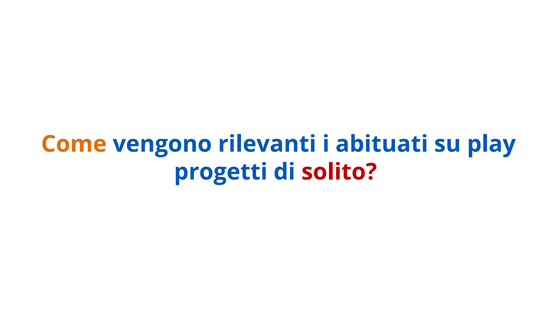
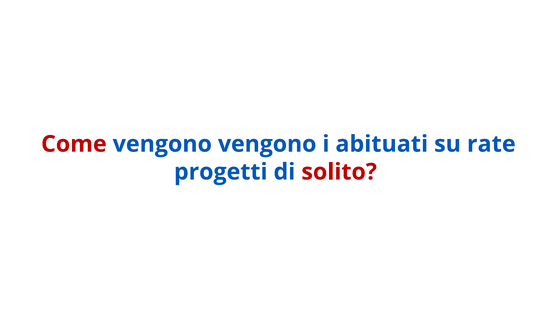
Come colour: orange -> red (74, 144)
vengono rilevanti: rilevanti -> vengono (267, 144)
play: play -> rate (491, 144)
